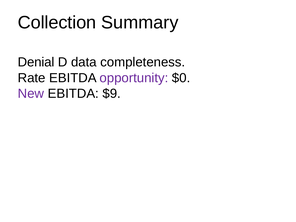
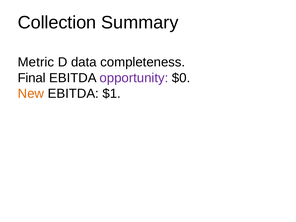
Denial: Denial -> Metric (36, 62)
Rate: Rate -> Final (32, 78)
New colour: purple -> orange (31, 94)
$9: $9 -> $1 (112, 94)
